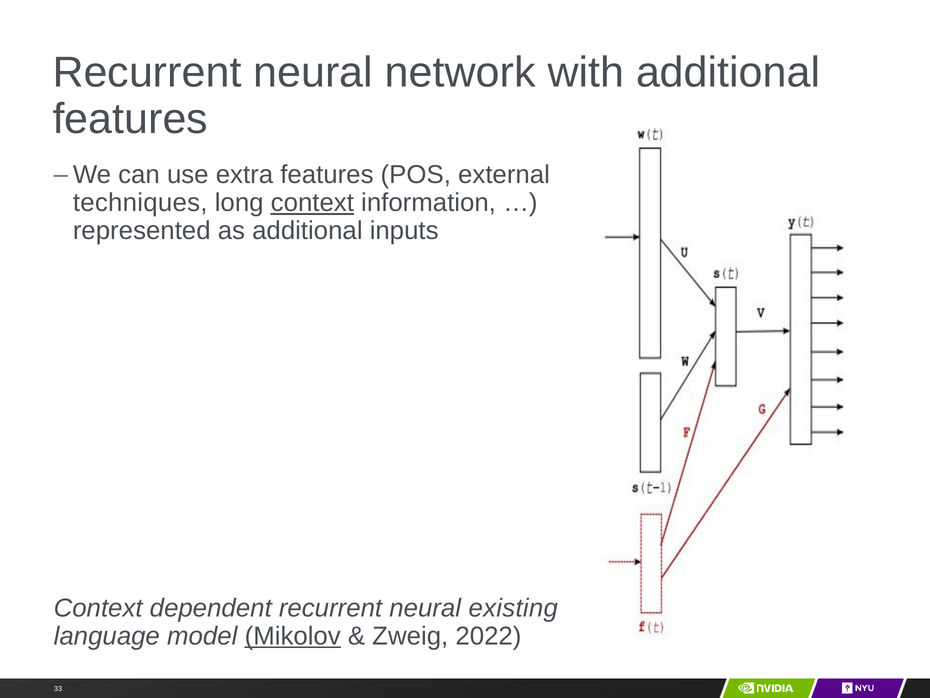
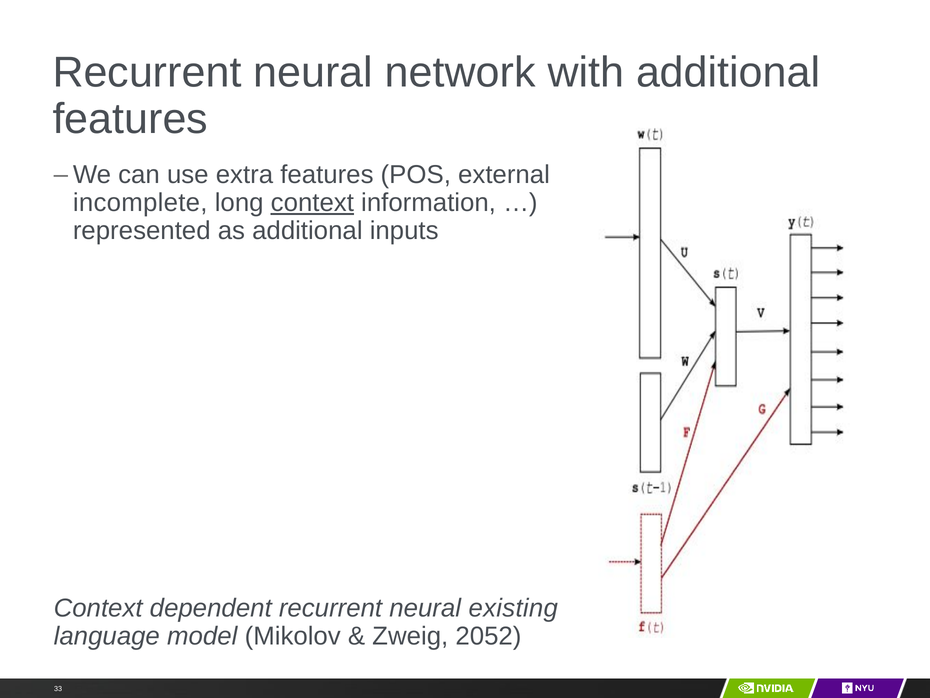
techniques: techniques -> incomplete (140, 203)
Mikolov underline: present -> none (293, 636)
2022: 2022 -> 2052 (488, 636)
